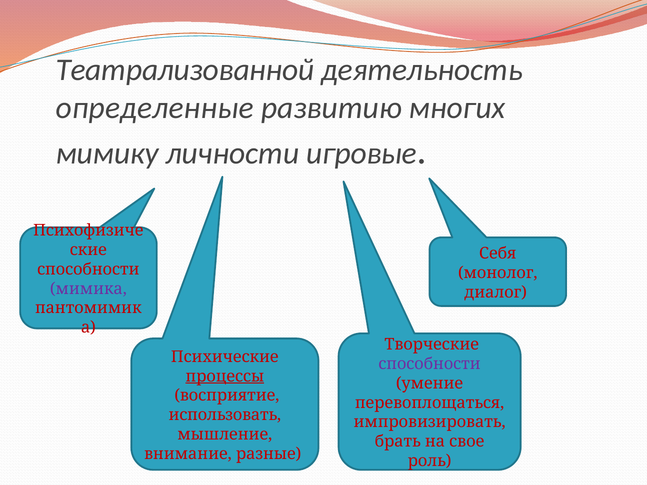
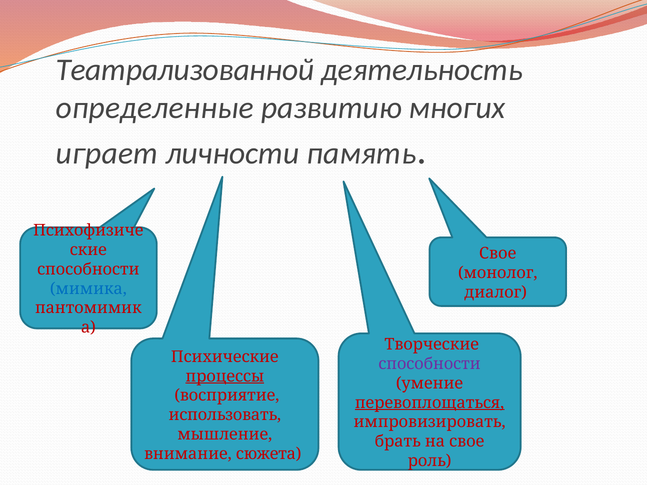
мимику: мимику -> играет (107, 154)
игровые: игровые -> память (361, 154)
Себя: Себя -> Свое (498, 254)
мимика colour: purple -> blue (88, 289)
перевоплощаться underline: none -> present (430, 403)
разные: разные -> сюжета (269, 454)
